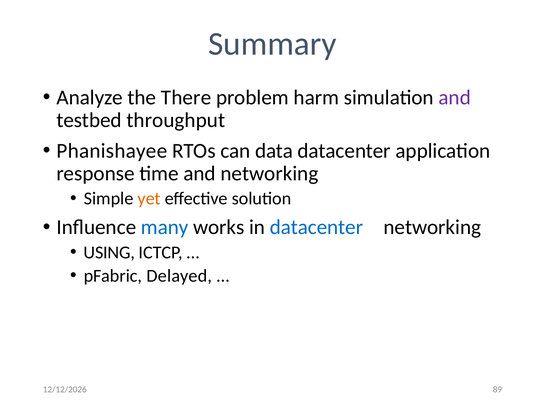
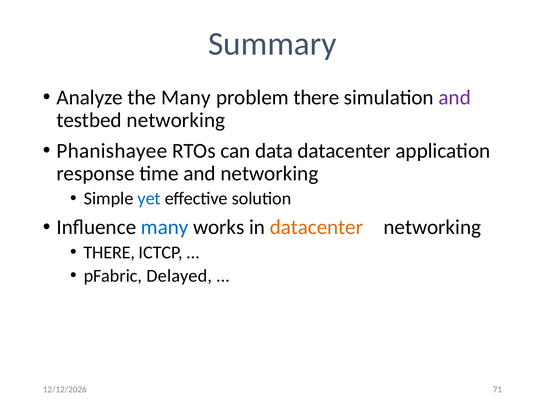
the There: There -> Many (186, 98)
problem harm: harm -> there (316, 98)
testbed throughput: throughput -> networking (176, 121)
yet colour: orange -> blue (149, 199)
datacenter colour: blue -> orange (316, 228)
USING: USING -> THERE (109, 253)
89: 89 -> 71 (497, 390)
